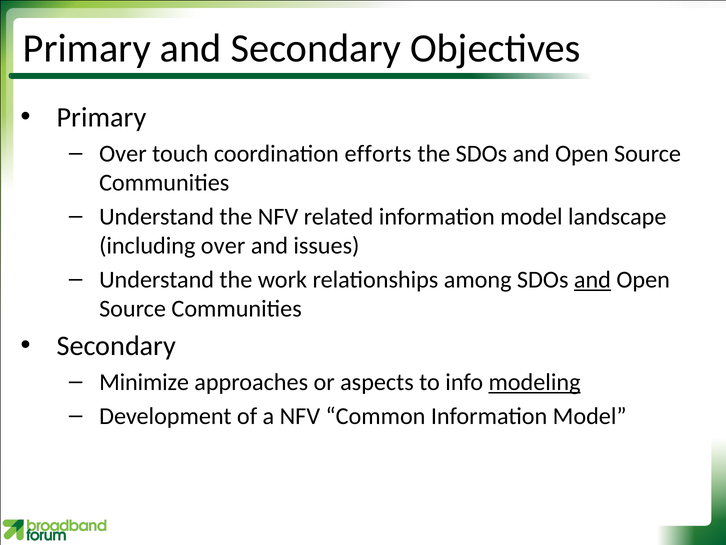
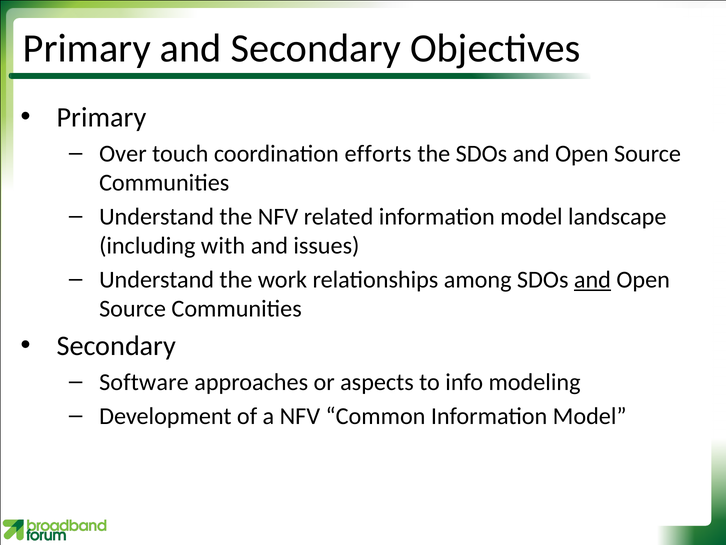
including over: over -> with (223, 246)
Minimize: Minimize -> Software (144, 382)
modeling underline: present -> none (535, 382)
